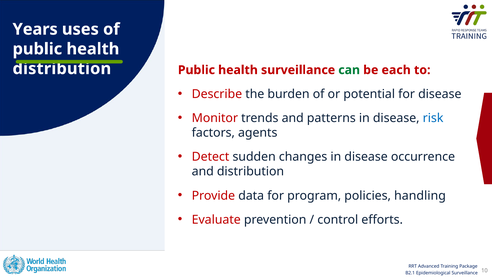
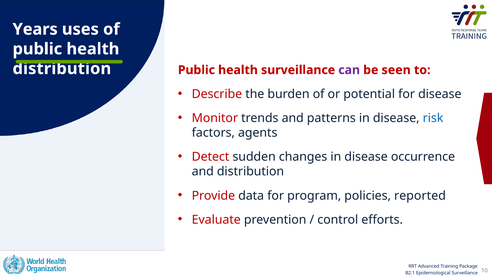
can colour: green -> purple (349, 70)
each: each -> seen (396, 70)
handling: handling -> reported (420, 195)
